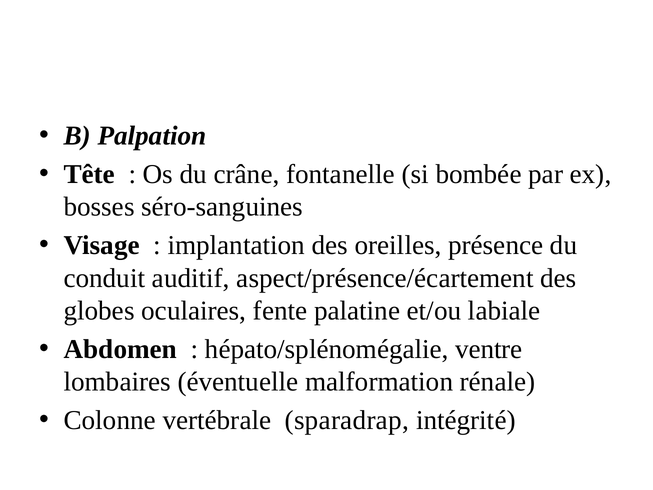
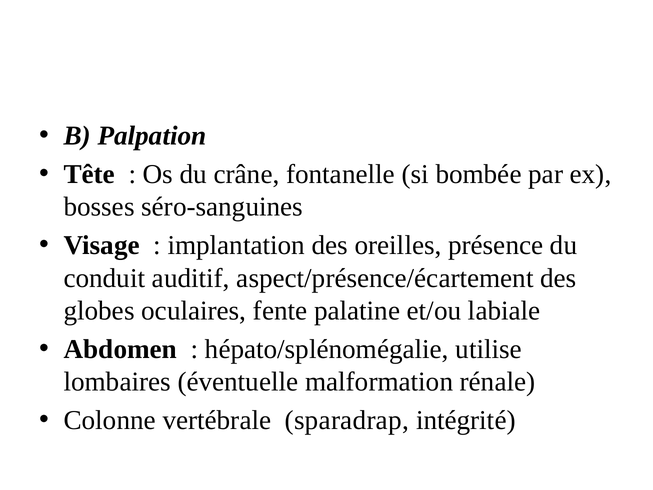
ventre: ventre -> utilise (489, 349)
